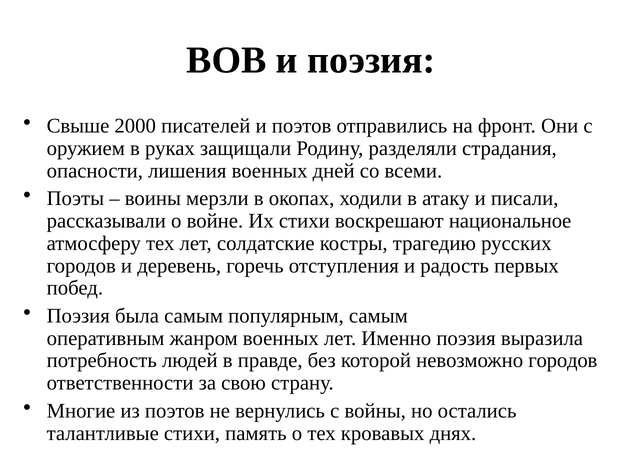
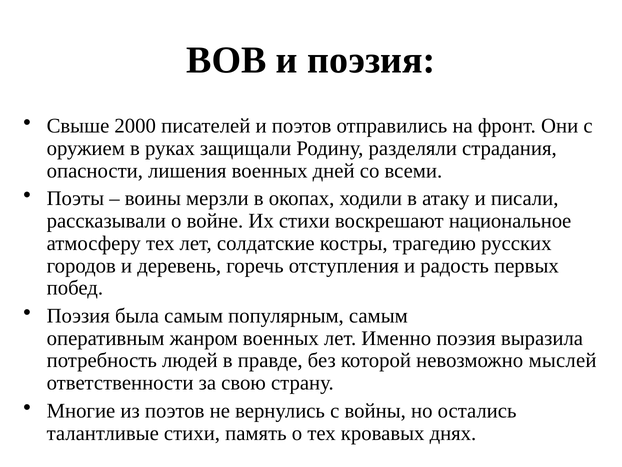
невозможно городов: городов -> мыслей (563, 360)
